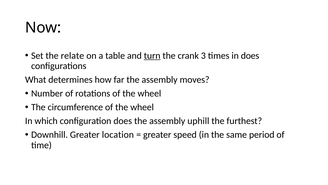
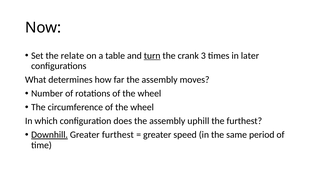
in does: does -> later (250, 55)
Downhill underline: none -> present (50, 134)
Greater location: location -> furthest (118, 134)
